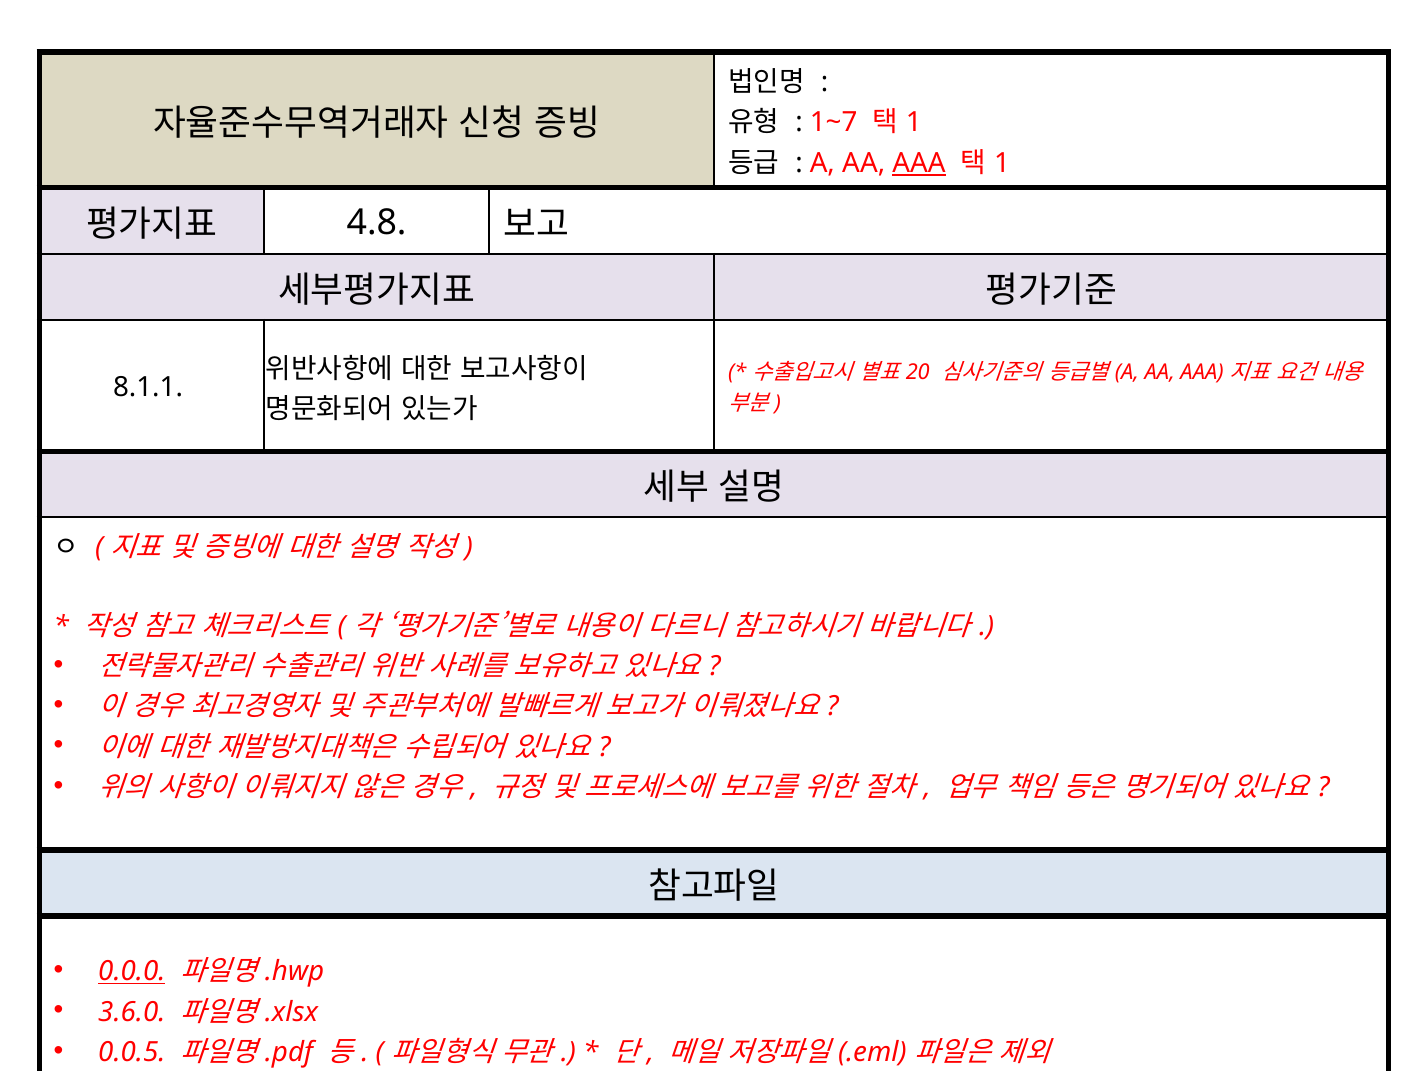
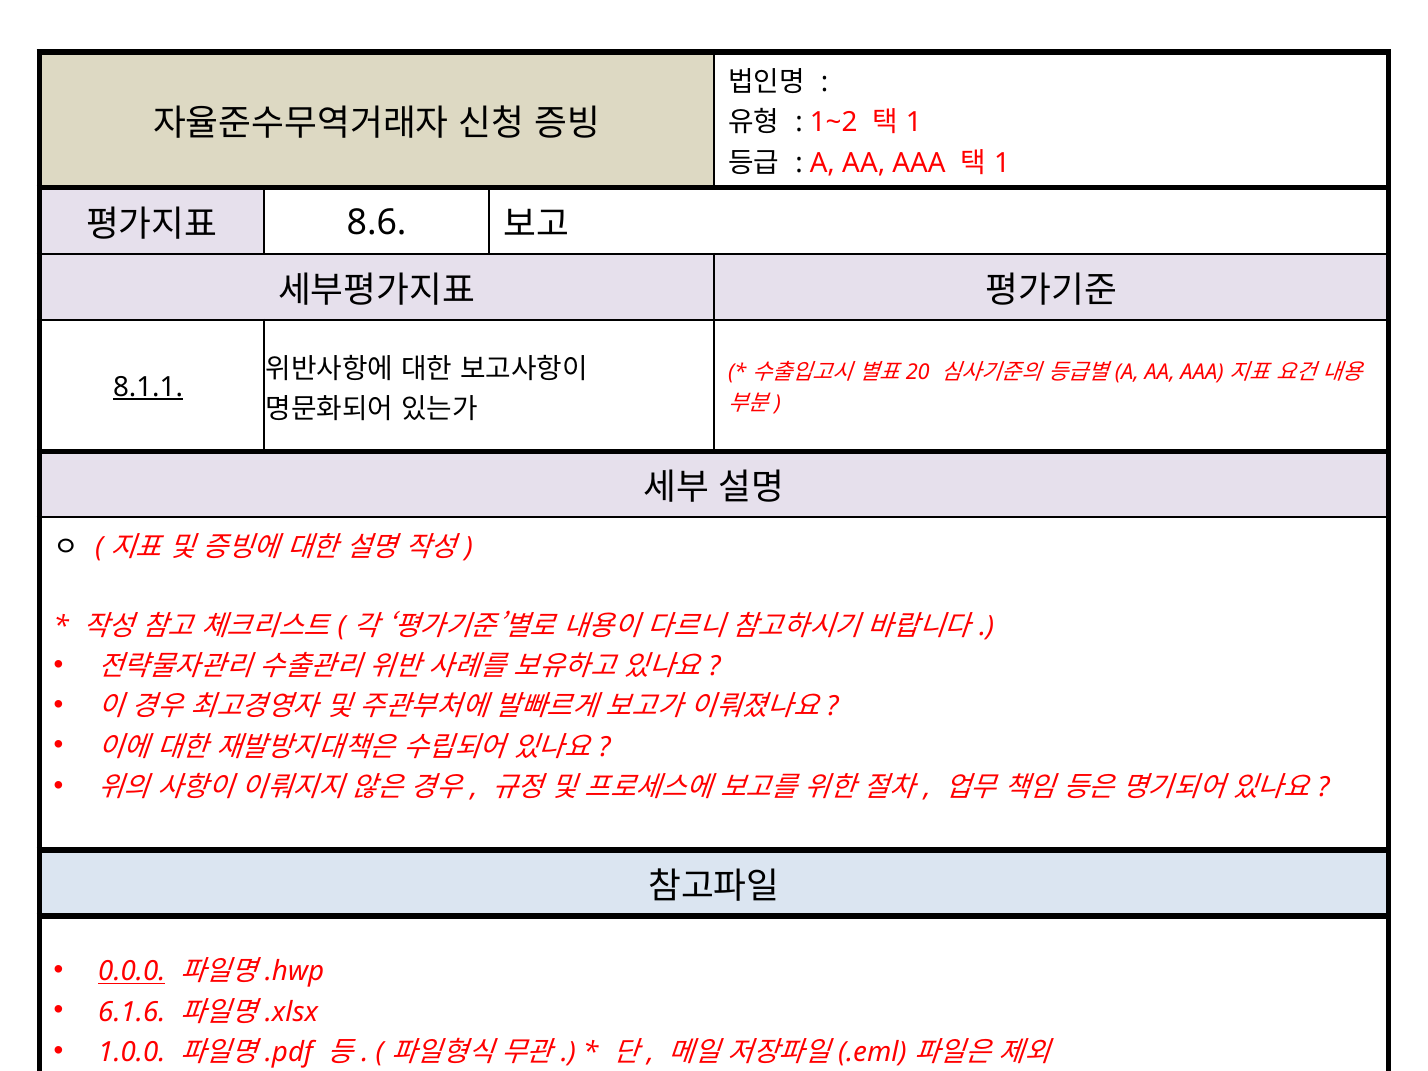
1~7: 1~7 -> 1~2 (834, 123)
AAA underline: present -> none (919, 163)
4.8: 4.8 -> 8.6 (377, 223)
8.1.1 underline: none -> present (148, 387)
3.6.0: 3.6.0 -> 6.1.6 (132, 1012)
0.0.5: 0.0.5 -> 1.0.0 (132, 1053)
